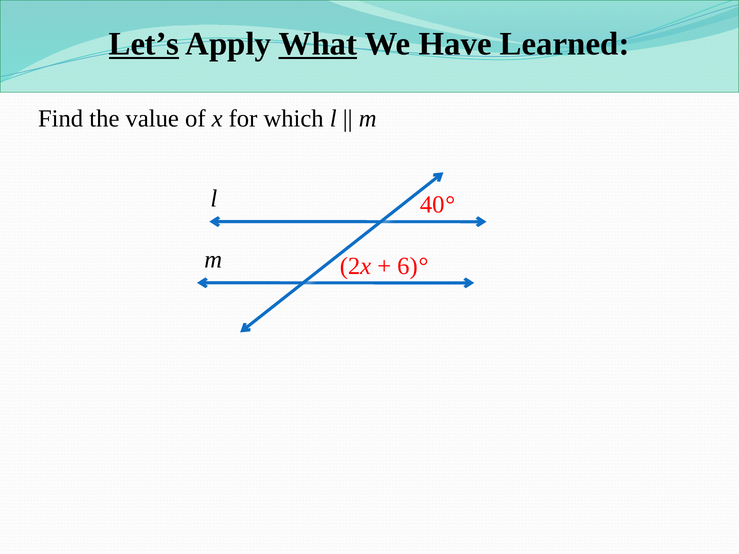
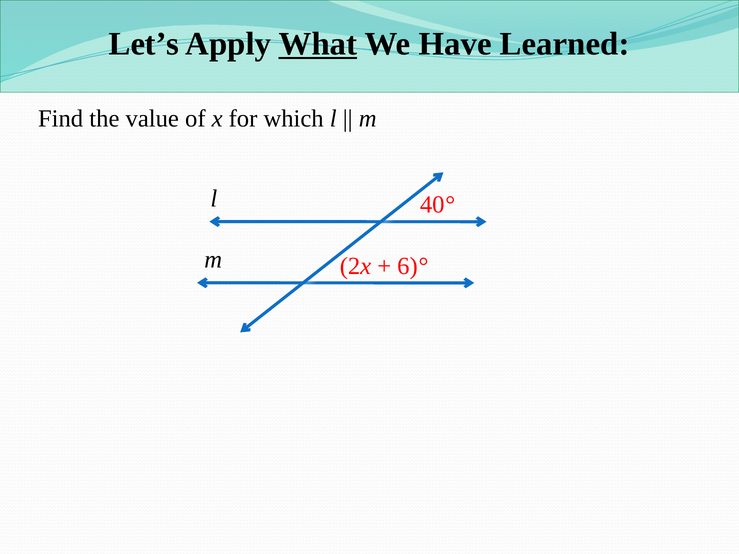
Let’s underline: present -> none (144, 44)
